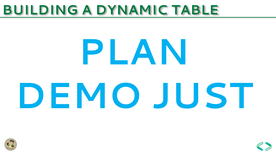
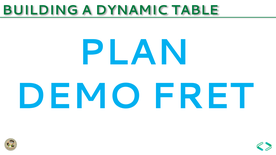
JUST: JUST -> FRET (202, 96)
